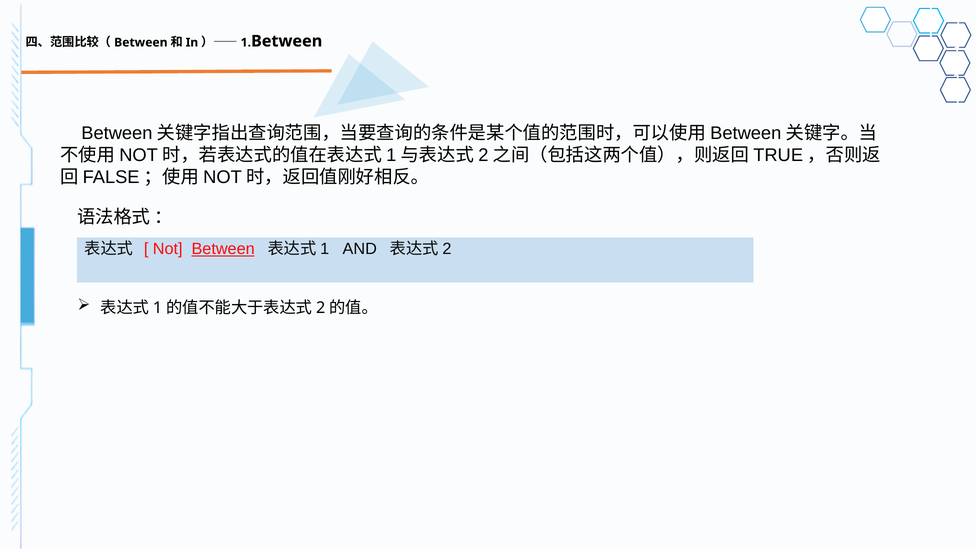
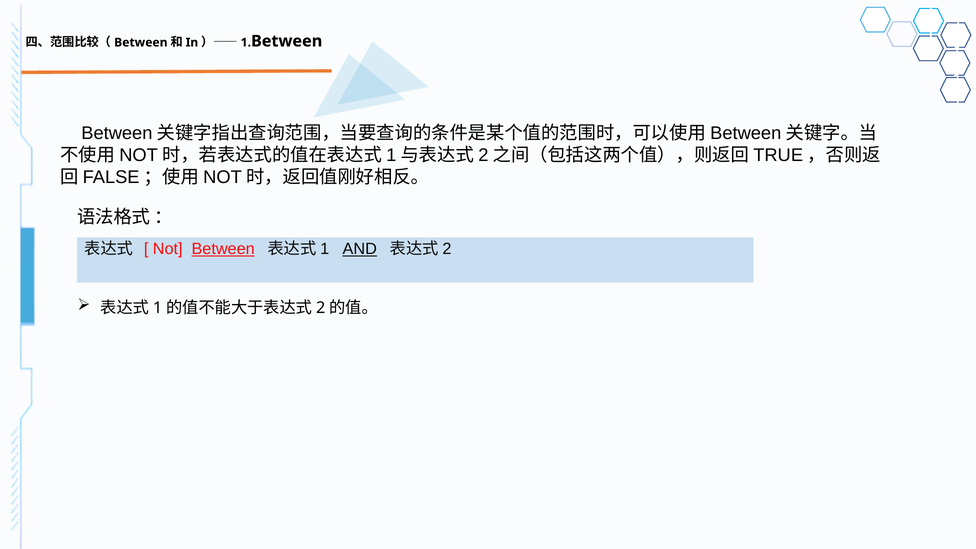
AND underline: none -> present (360, 249)
